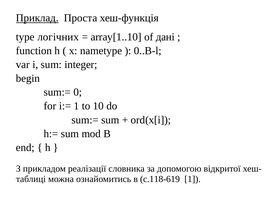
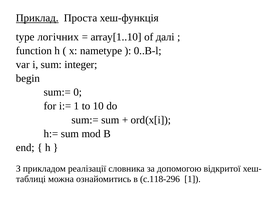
дані: дані -> далі (165, 37)
с.118-619: с.118-619 -> с.118-296 (160, 179)
